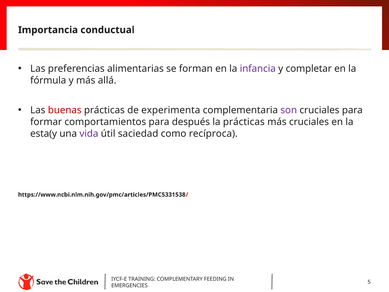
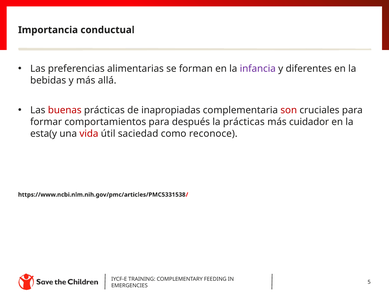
completar: completar -> diferentes (309, 69)
fórmula: fórmula -> bebidas (48, 80)
experimenta: experimenta -> inapropiadas (171, 110)
son colour: purple -> red (289, 110)
más cruciales: cruciales -> cuidador (309, 122)
vida colour: purple -> red (89, 133)
recíproca: recíproca -> reconoce (213, 133)
